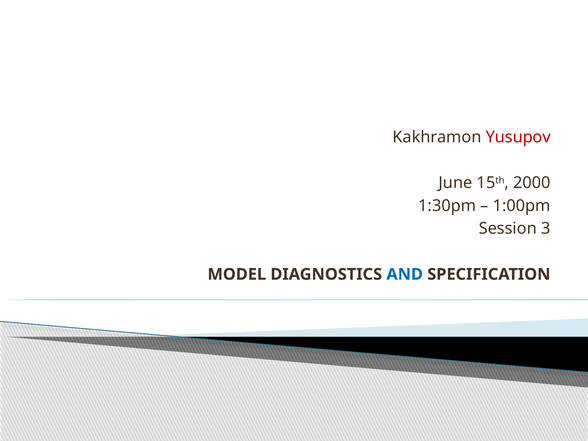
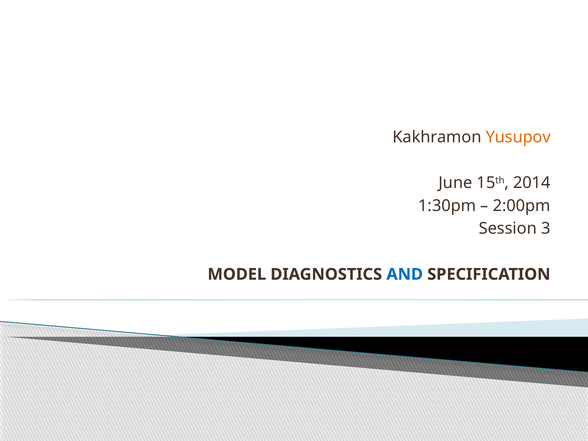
Yusupov colour: red -> orange (518, 137)
2000: 2000 -> 2014 (532, 183)
1:00pm: 1:00pm -> 2:00pm (522, 206)
